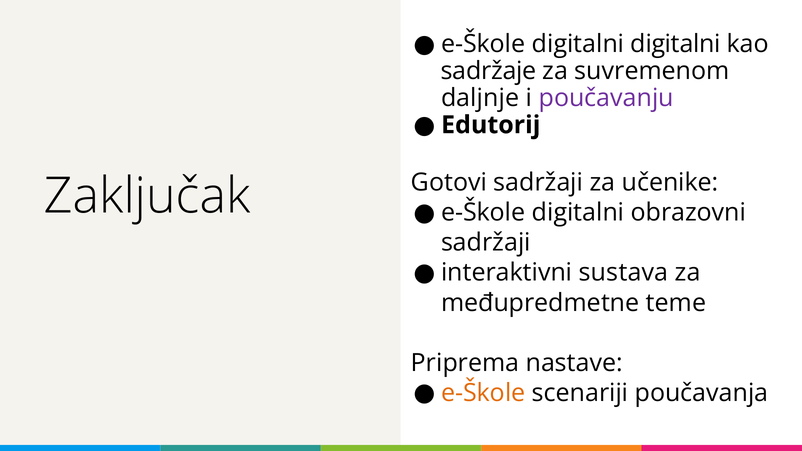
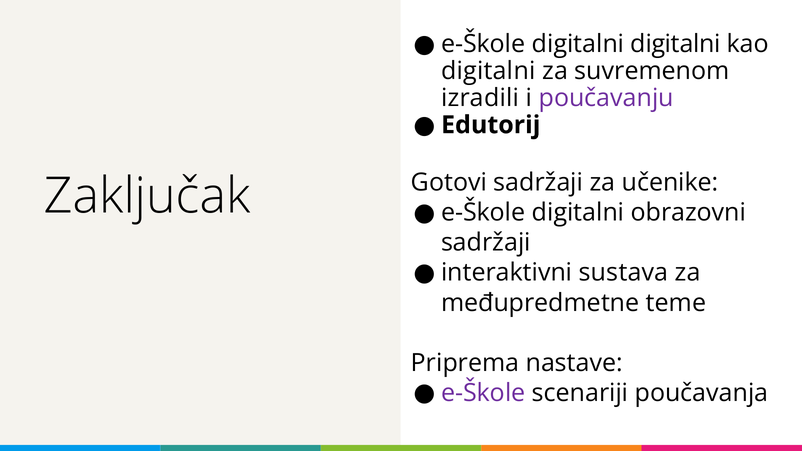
sadržaje: sadržaje -> digitalni (488, 71)
daljnje: daljnje -> izradili (480, 98)
e-Škole colour: orange -> purple (483, 393)
